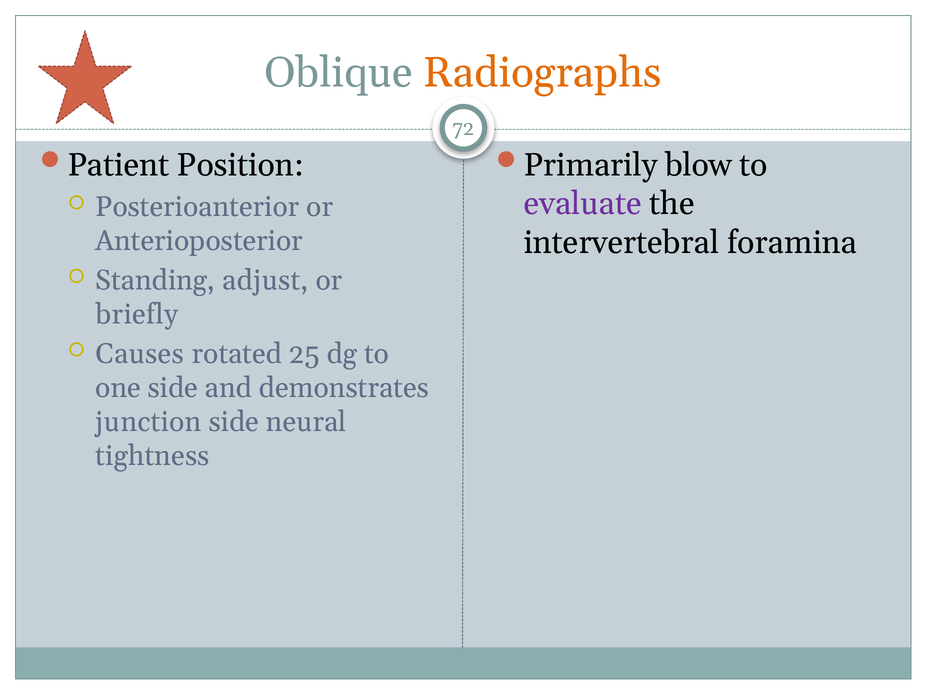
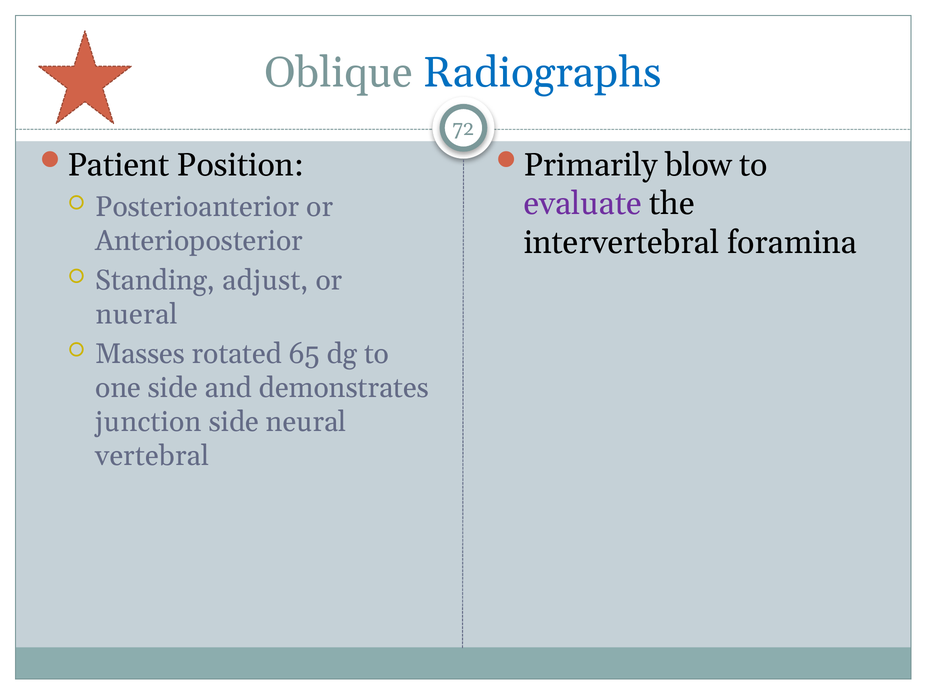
Radiographs colour: orange -> blue (542, 73)
briefly: briefly -> nueral (137, 315)
Causes: Causes -> Masses (140, 354)
25: 25 -> 65 (304, 354)
tightness: tightness -> vertebral (152, 456)
